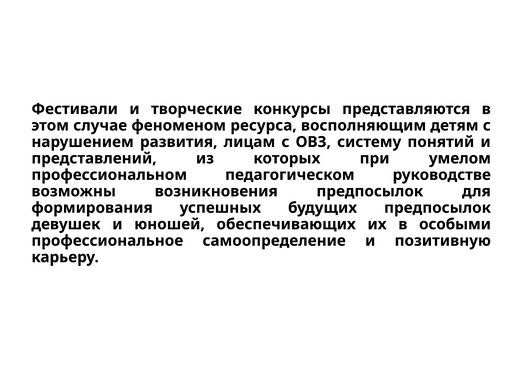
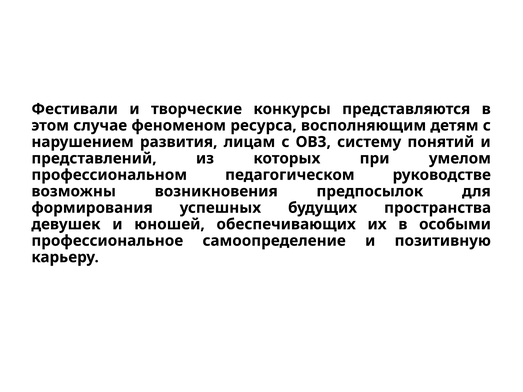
будущих предпосылок: предпосылок -> пространства (438, 208)
